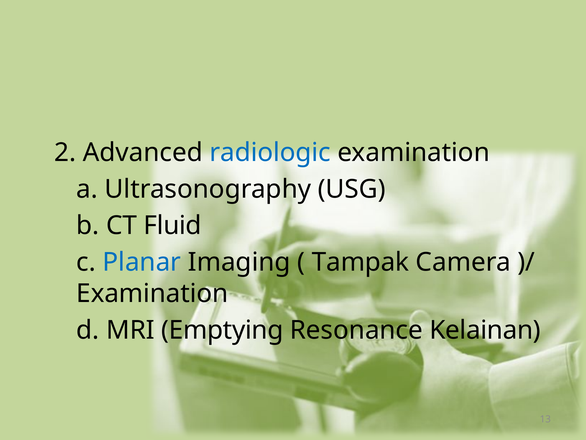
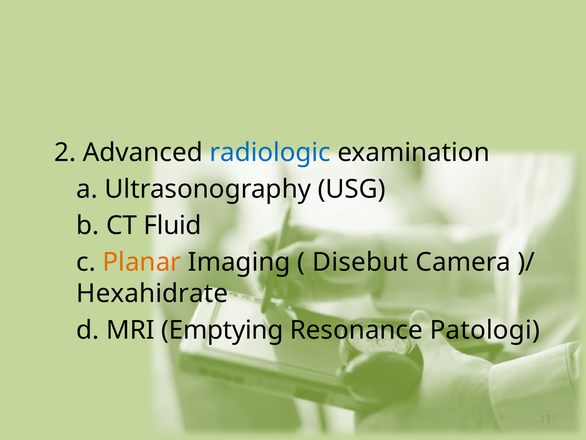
Planar colour: blue -> orange (142, 262)
Tampak: Tampak -> Disebut (360, 262)
Examination: Examination -> Hexahidrate (152, 293)
Kelainan: Kelainan -> Patologi (485, 330)
